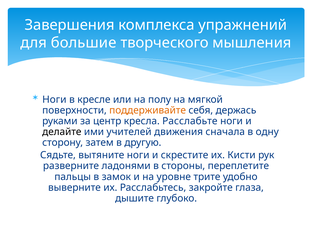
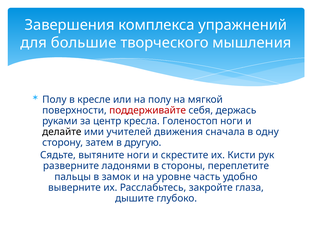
Ноги: Ноги -> Полу (54, 100)
поддерживайте colour: orange -> red (148, 110)
Расслабьте: Расслабьте -> Голеностоп (190, 121)
трите: трите -> часть (207, 177)
